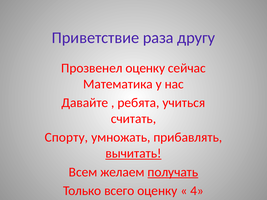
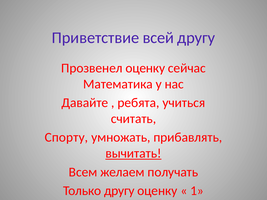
раза: раза -> всей (158, 38)
получать underline: present -> none (173, 172)
Только всего: всего -> другу (119, 191)
4: 4 -> 1 (197, 191)
